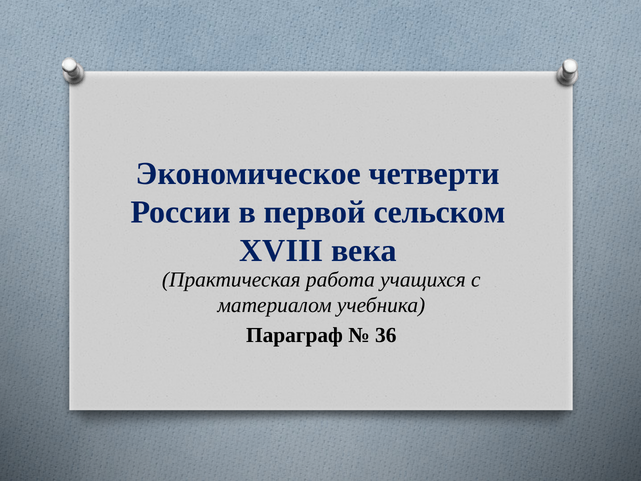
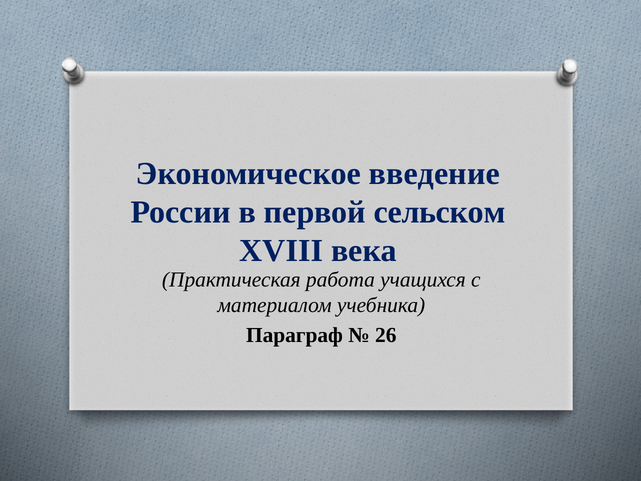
четверти: четверти -> введение (434, 174)
36: 36 -> 26 (386, 335)
